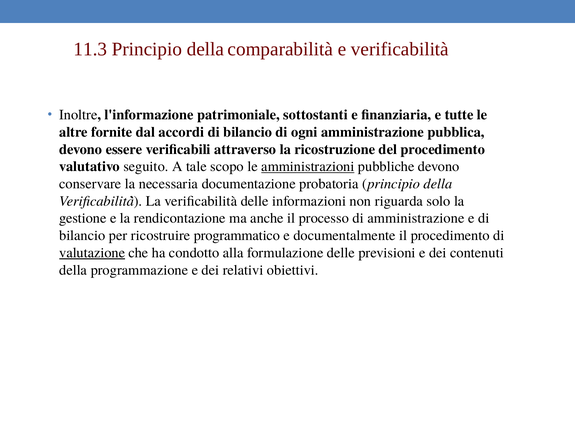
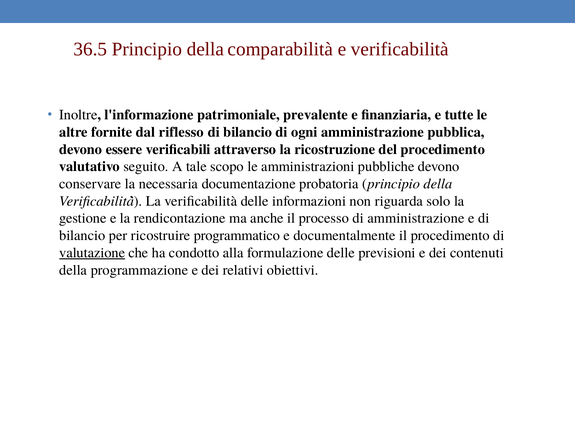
11.3: 11.3 -> 36.5 (90, 49)
sottostanti: sottostanti -> prevalente (316, 115)
accordi: accordi -> riflesso (181, 132)
amministrazioni underline: present -> none (308, 167)
